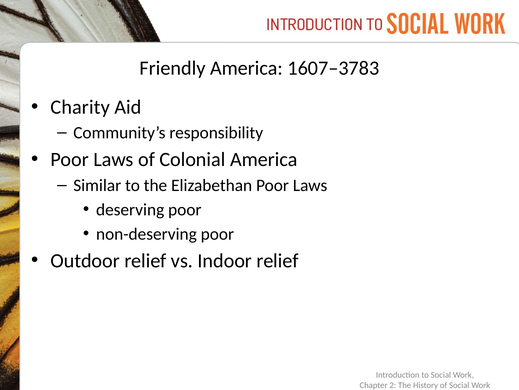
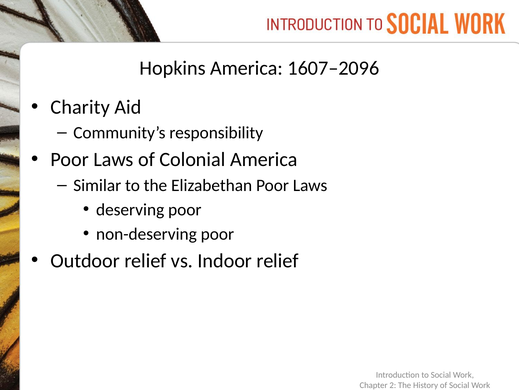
Friendly: Friendly -> Hopkins (173, 68)
1607–3783: 1607–3783 -> 1607–2096 (333, 68)
